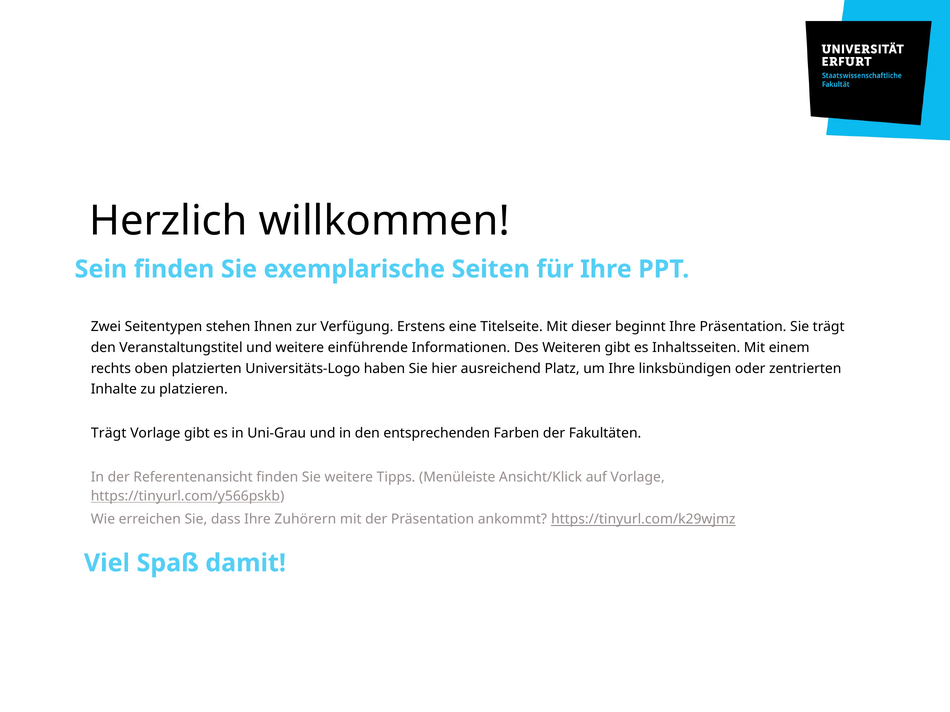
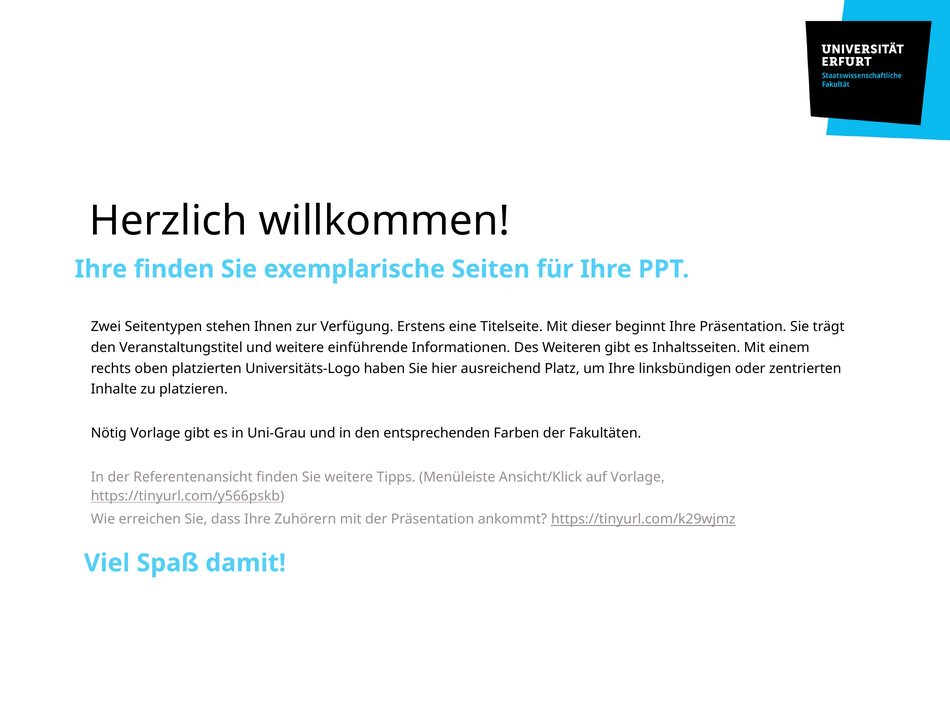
Sein: Sein -> Ihre (101, 269)
Trägt: Trägt -> Nötig (109, 434)
